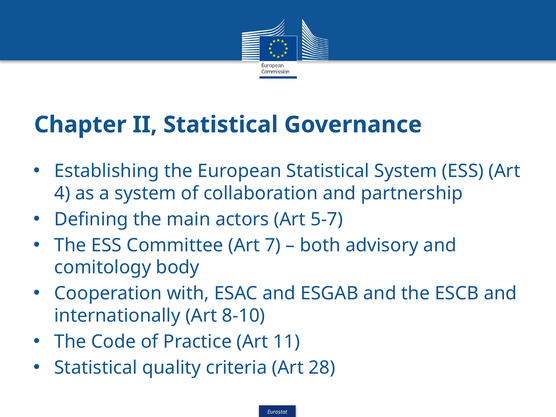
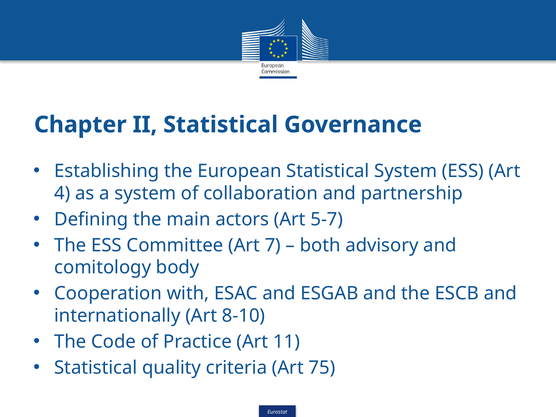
28: 28 -> 75 (322, 368)
